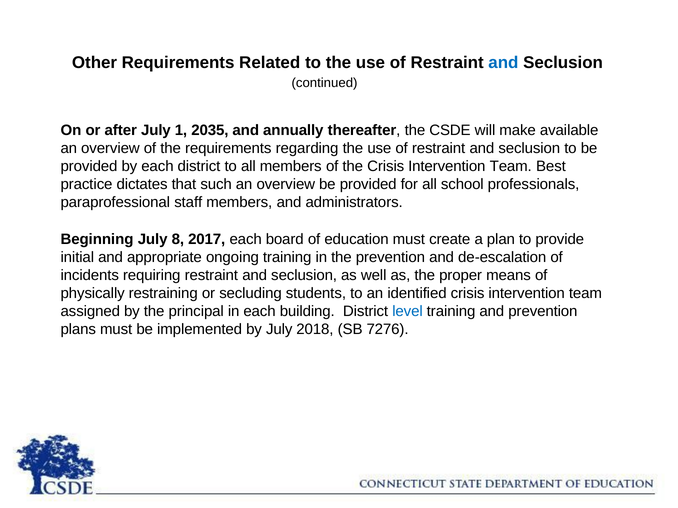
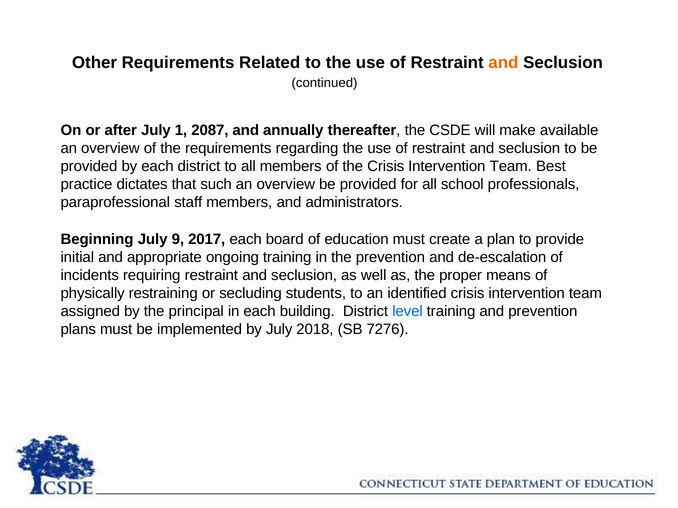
and colour: blue -> orange (503, 63)
2035: 2035 -> 2087 (210, 130)
8: 8 -> 9 (178, 239)
